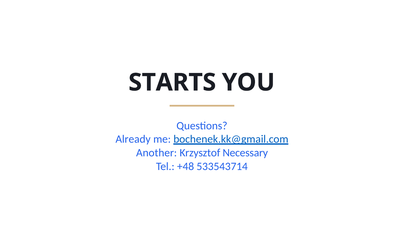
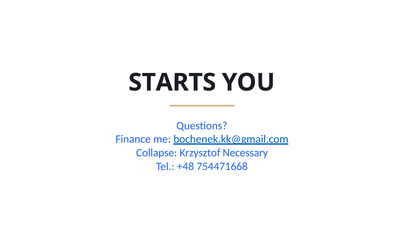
Already: Already -> Finance (133, 139)
Another: Another -> Collapse (157, 153)
533543714: 533543714 -> 754471668 (222, 167)
